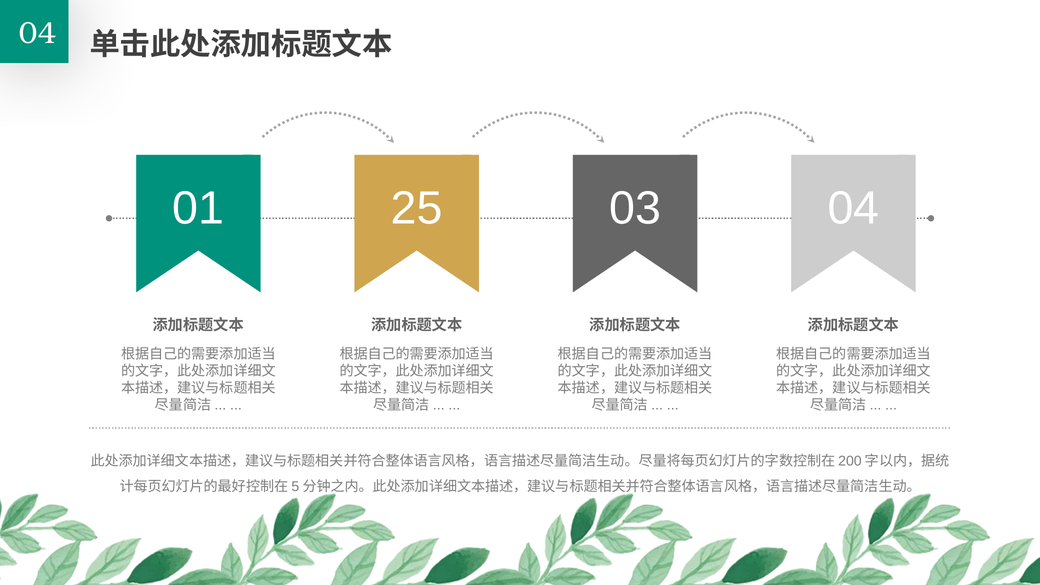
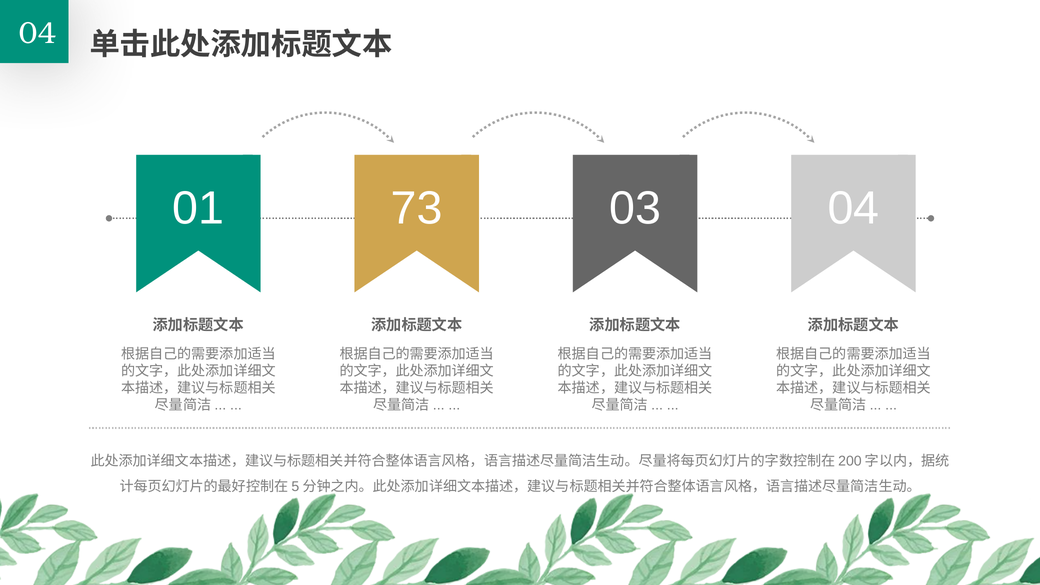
25: 25 -> 73 (417, 208)
